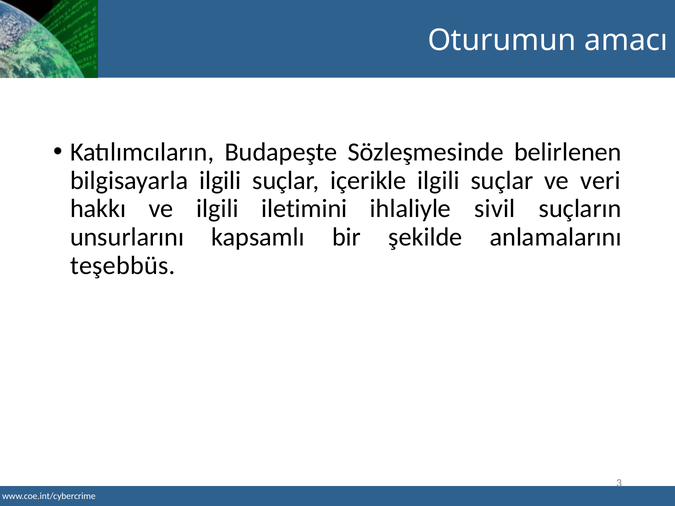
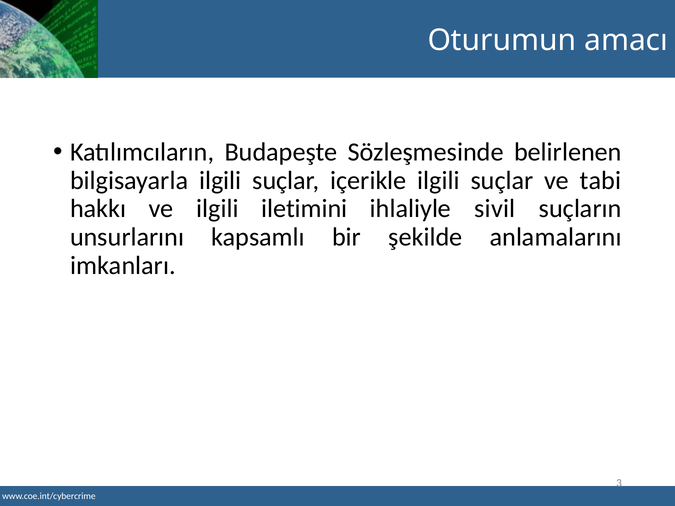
veri: veri -> tabi (601, 181)
teşebbüs: teşebbüs -> imkanları (123, 266)
